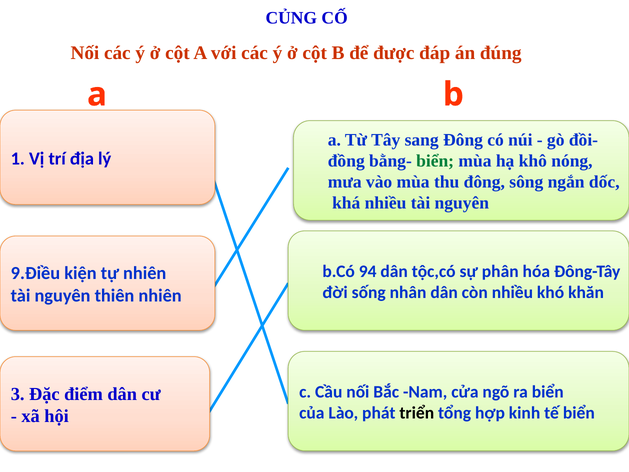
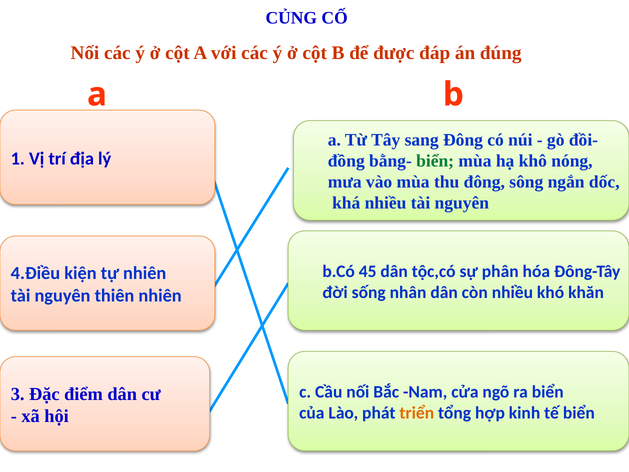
94: 94 -> 45 (368, 271)
9.Điều: 9.Điều -> 4.Điều (35, 273)
triển colour: black -> orange (417, 413)
